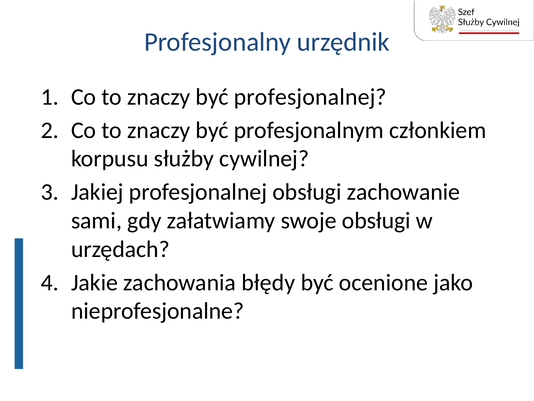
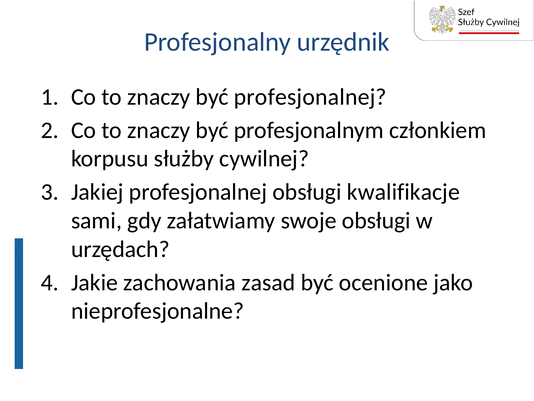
zachowanie: zachowanie -> kwalifikacje (403, 192)
błędy: błędy -> zasad (268, 282)
